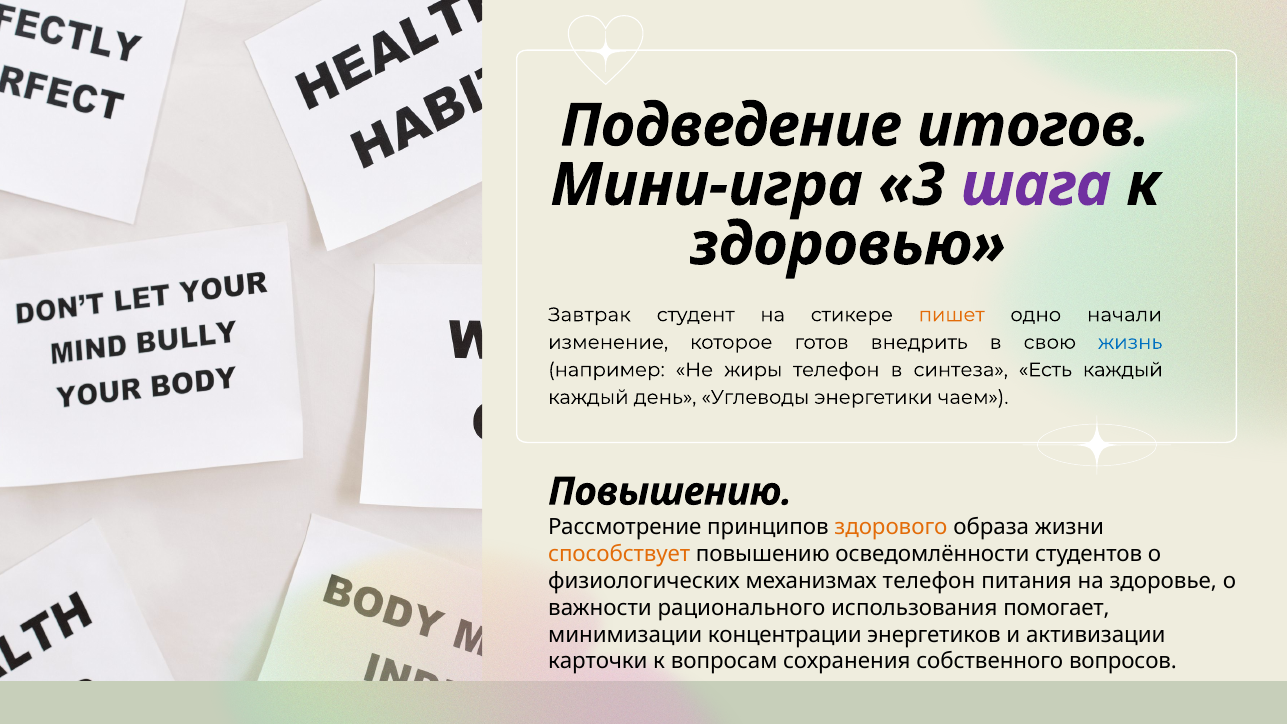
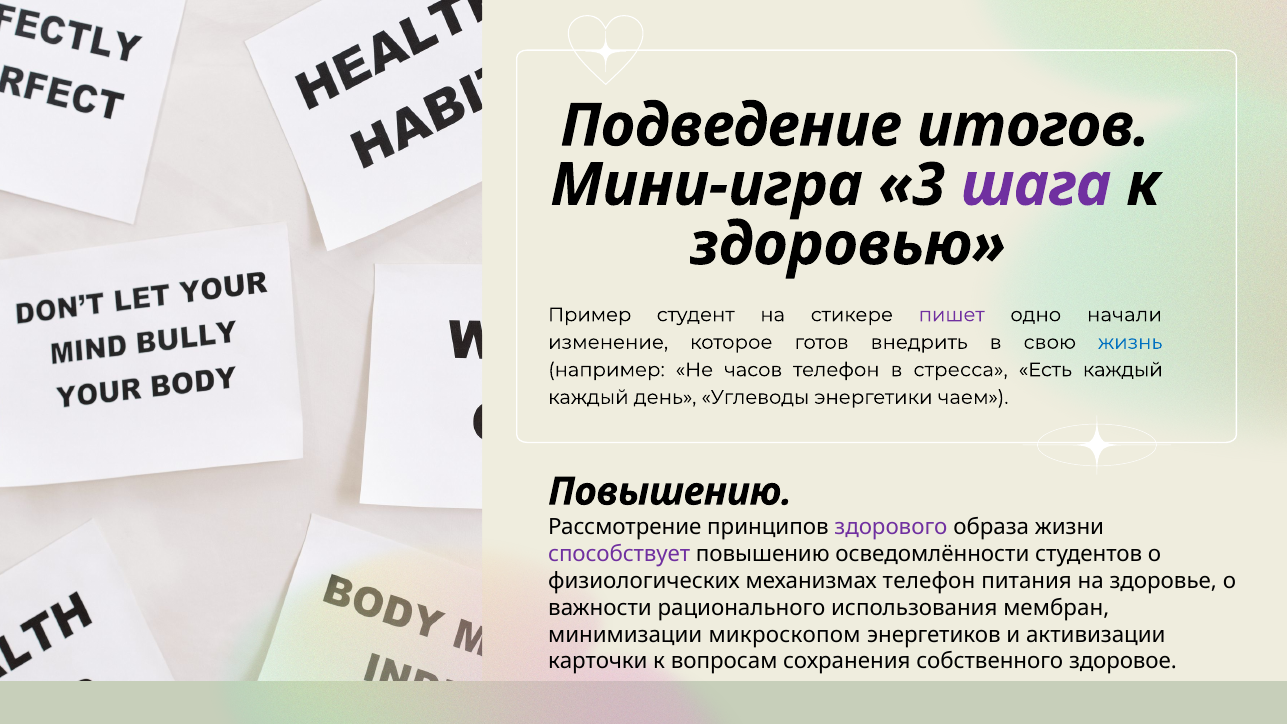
Завтрак: Завтрак -> Пример (590, 315)
пишет colour: orange -> purple (952, 315)
жиры: жиры -> часов (753, 370)
синтеза: синтеза -> стресса (961, 370)
здорового colour: orange -> purple (891, 528)
способствует colour: orange -> purple (619, 554)
помогает: помогает -> мембран (1056, 608)
концентрации: концентрации -> микроскопом (785, 635)
вопросов: вопросов -> здоровое (1123, 662)
